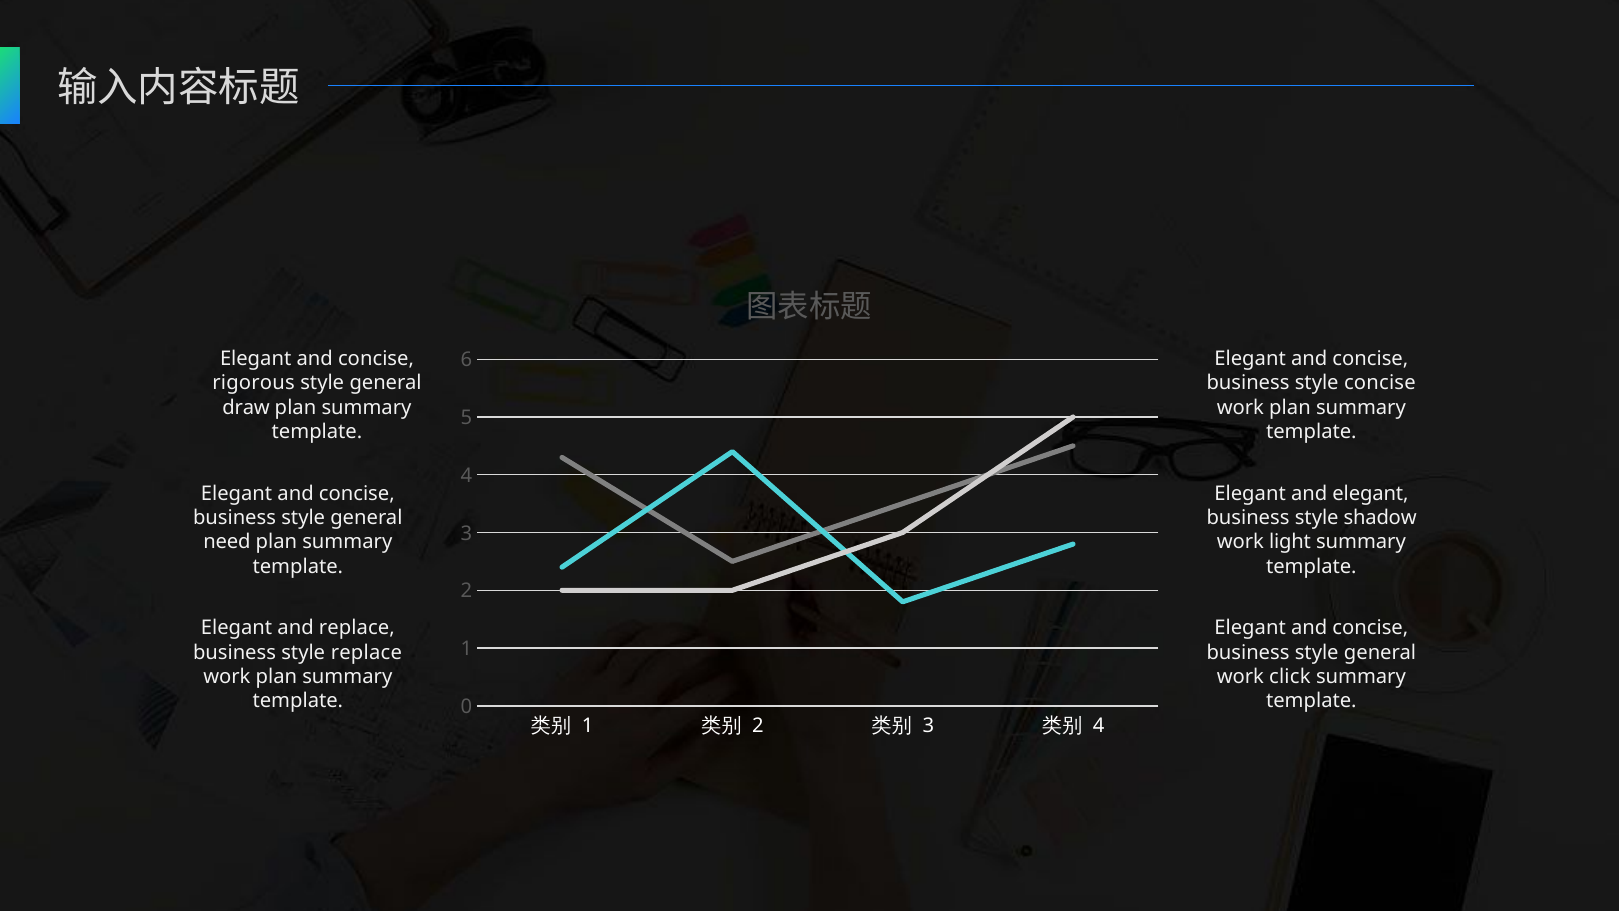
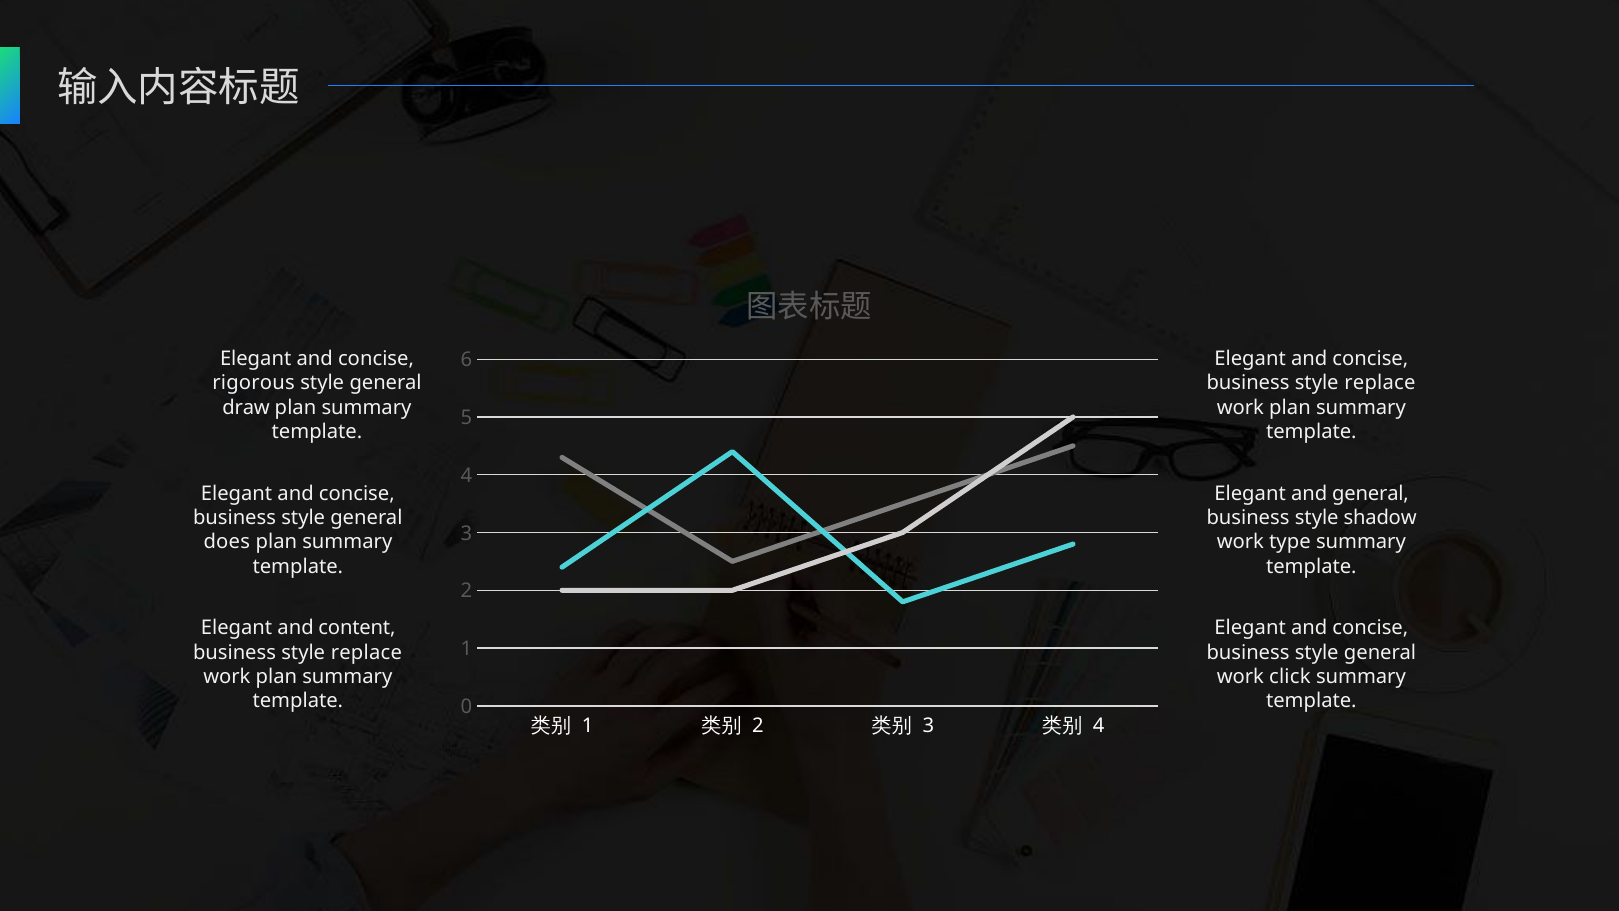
concise: concise -> replace (1380, 383)
and elegant: elegant -> general (1371, 493)
need: need -> does (227, 542)
light: light -> type (1290, 542)
and replace: replace -> content (357, 628)
